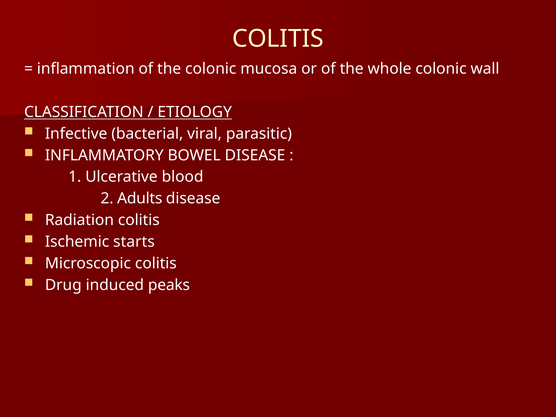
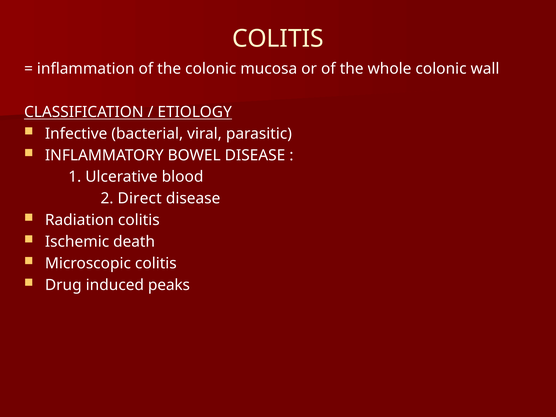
Adults: Adults -> Direct (140, 198)
starts: starts -> death (134, 242)
